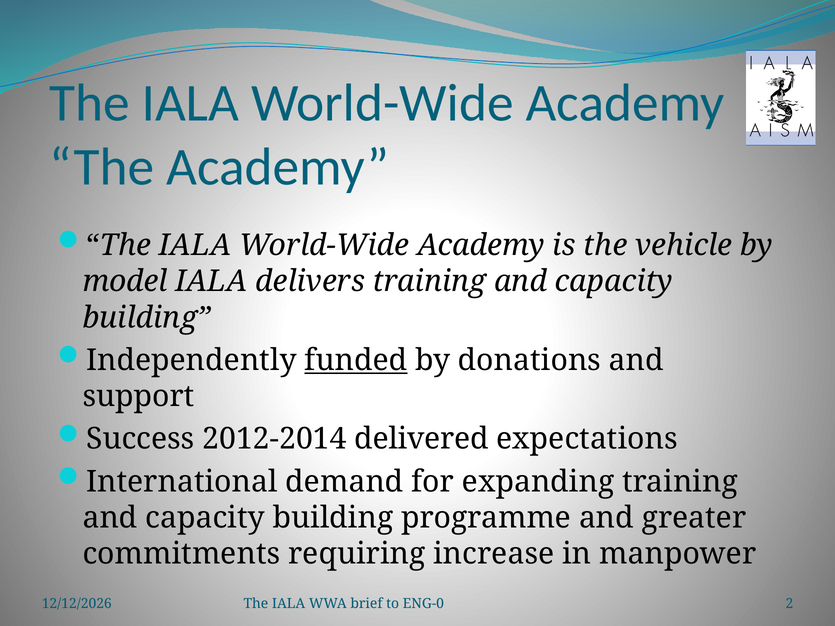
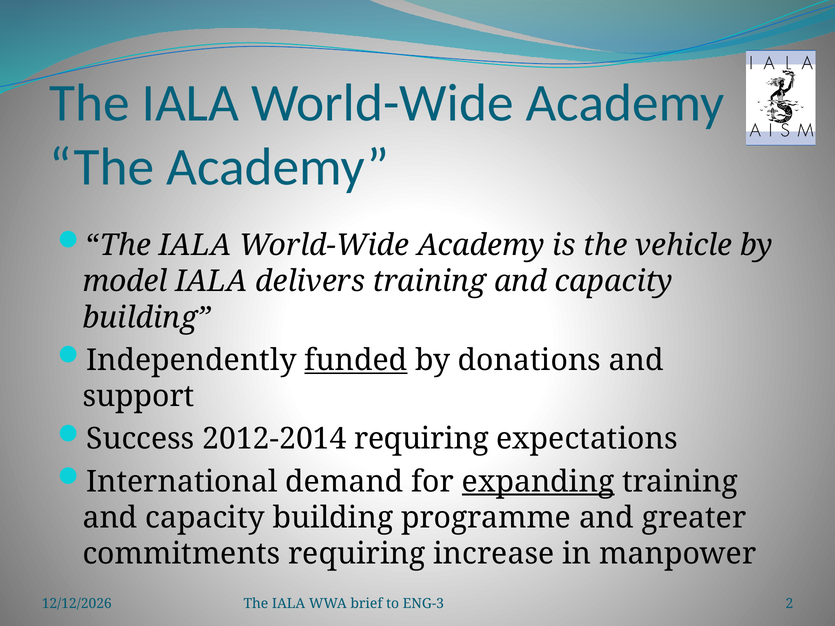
2012-2014 delivered: delivered -> requiring (422, 439)
expanding underline: none -> present (538, 482)
ENG-0: ENG-0 -> ENG-3 (423, 604)
